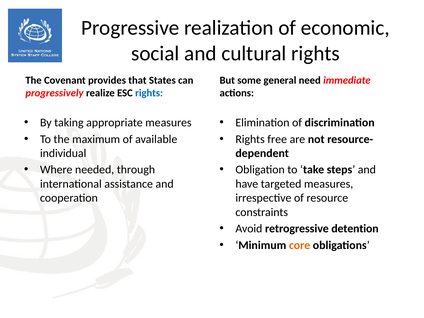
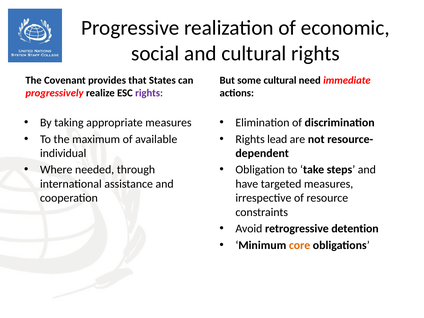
some general: general -> cultural (280, 80)
rights colour: blue -> purple (149, 93)
free: free -> lead (277, 139)
